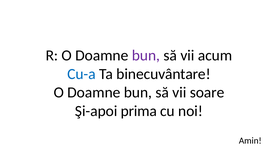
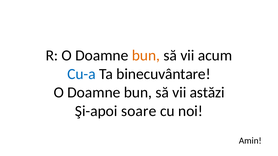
bun colour: purple -> orange (146, 56)
soare: soare -> astăzi (207, 93)
prima: prima -> soare (139, 111)
